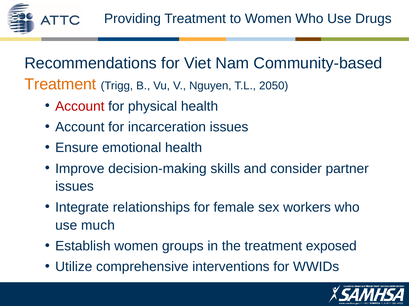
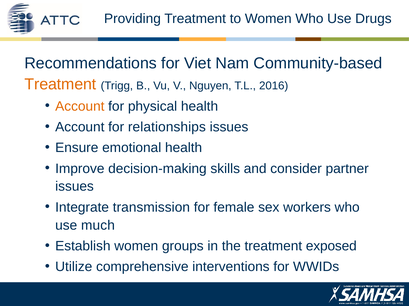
2050: 2050 -> 2016 (274, 86)
Account colour: red -> orange (80, 106)
incarceration: incarceration -> relationships (167, 127)
relationships: relationships -> transmission (151, 208)
